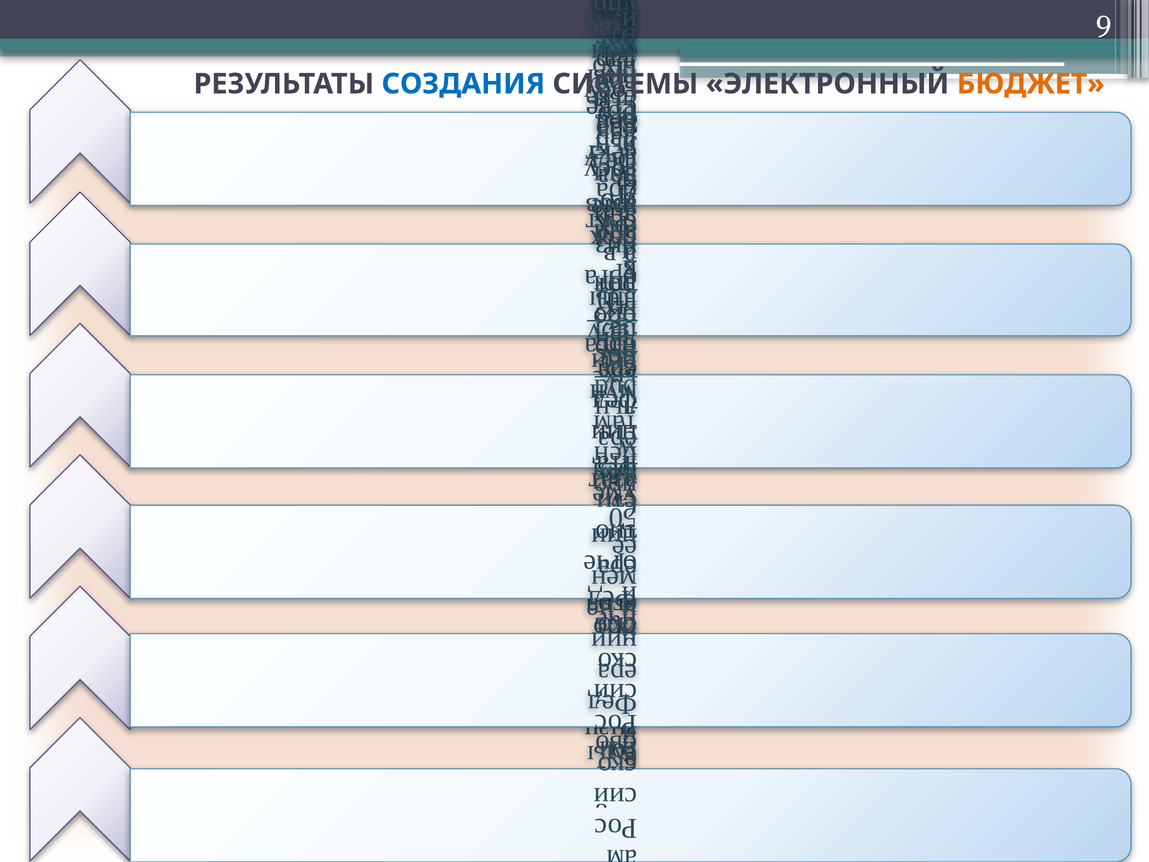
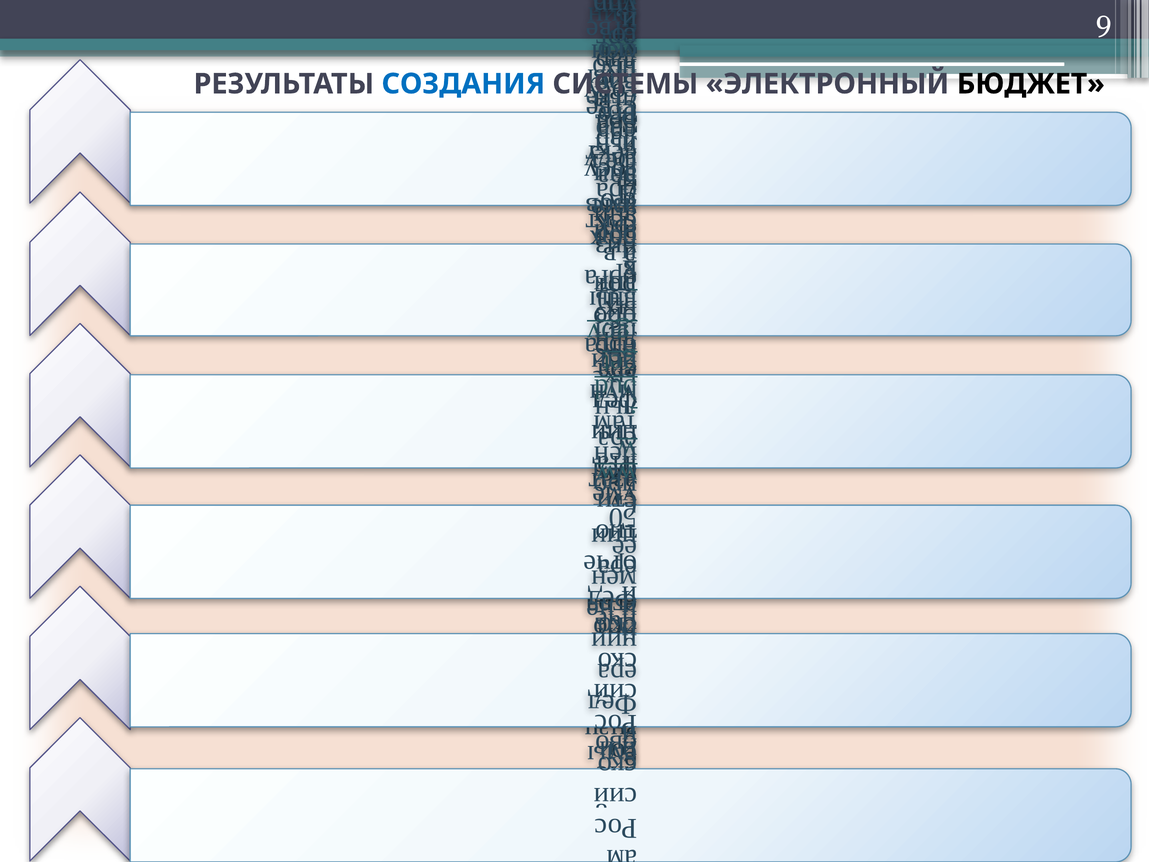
БЮДЖЕТ colour: orange -> black (1031, 84)
